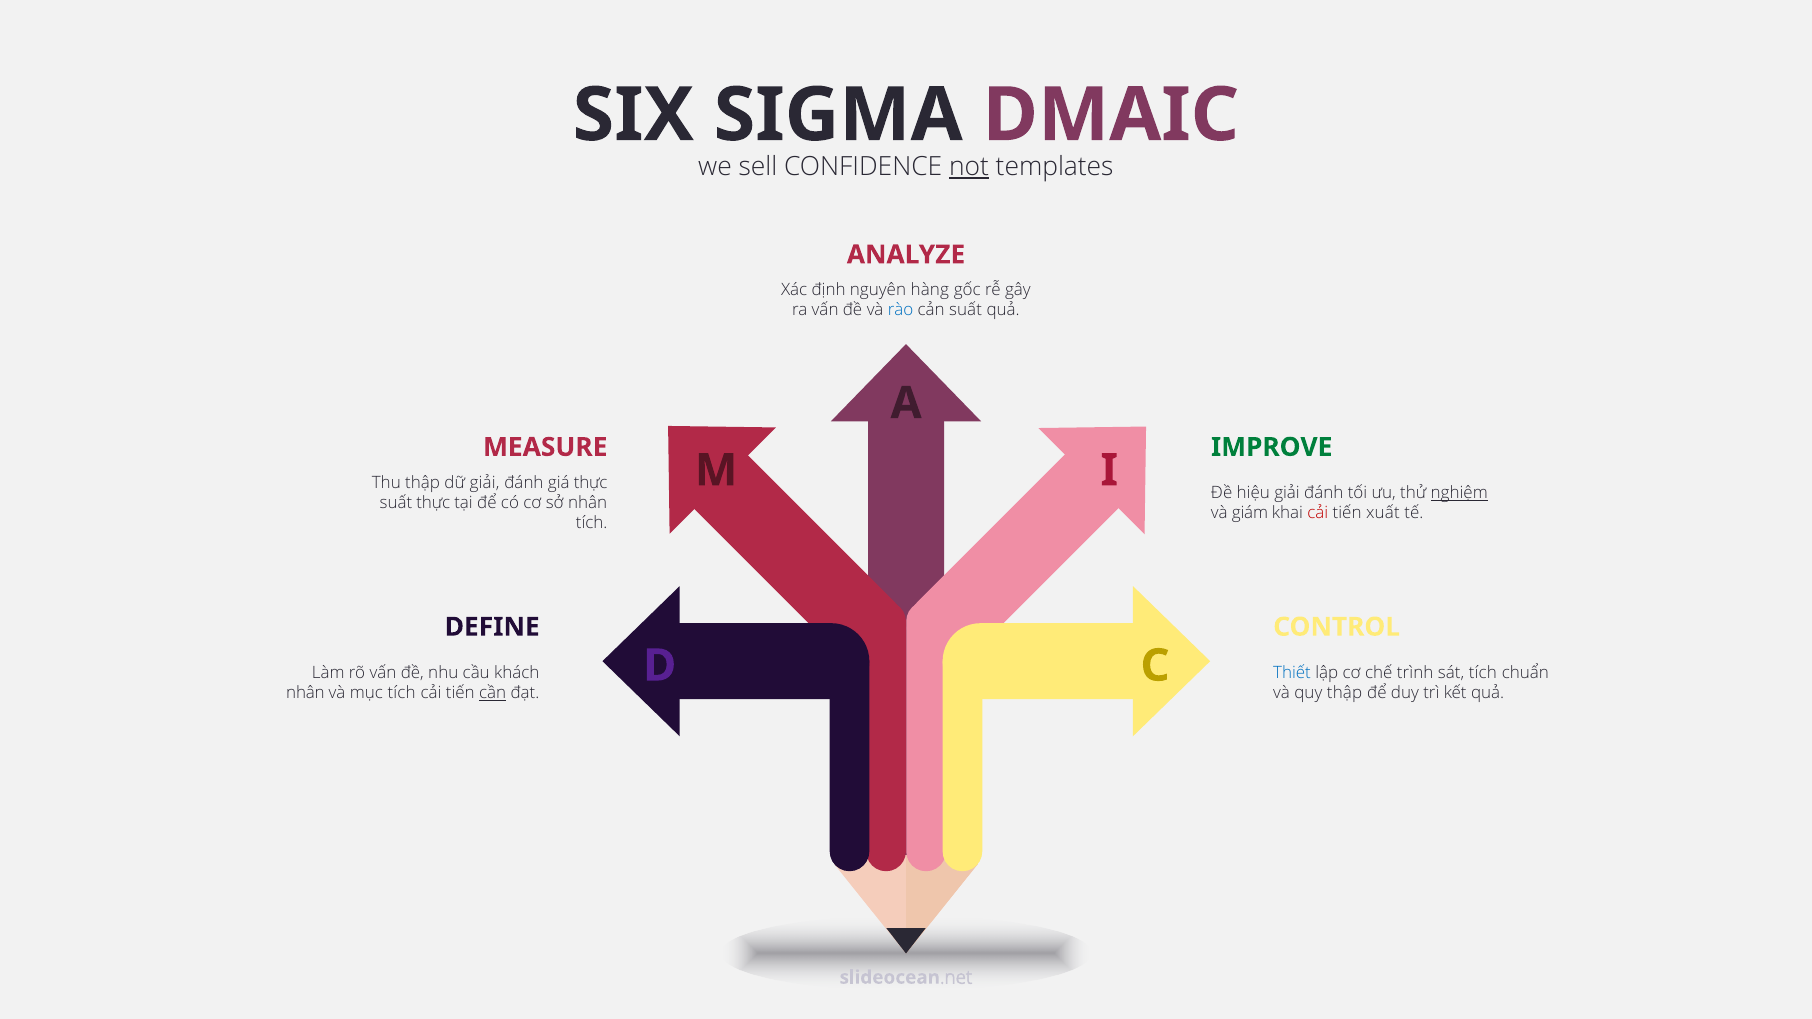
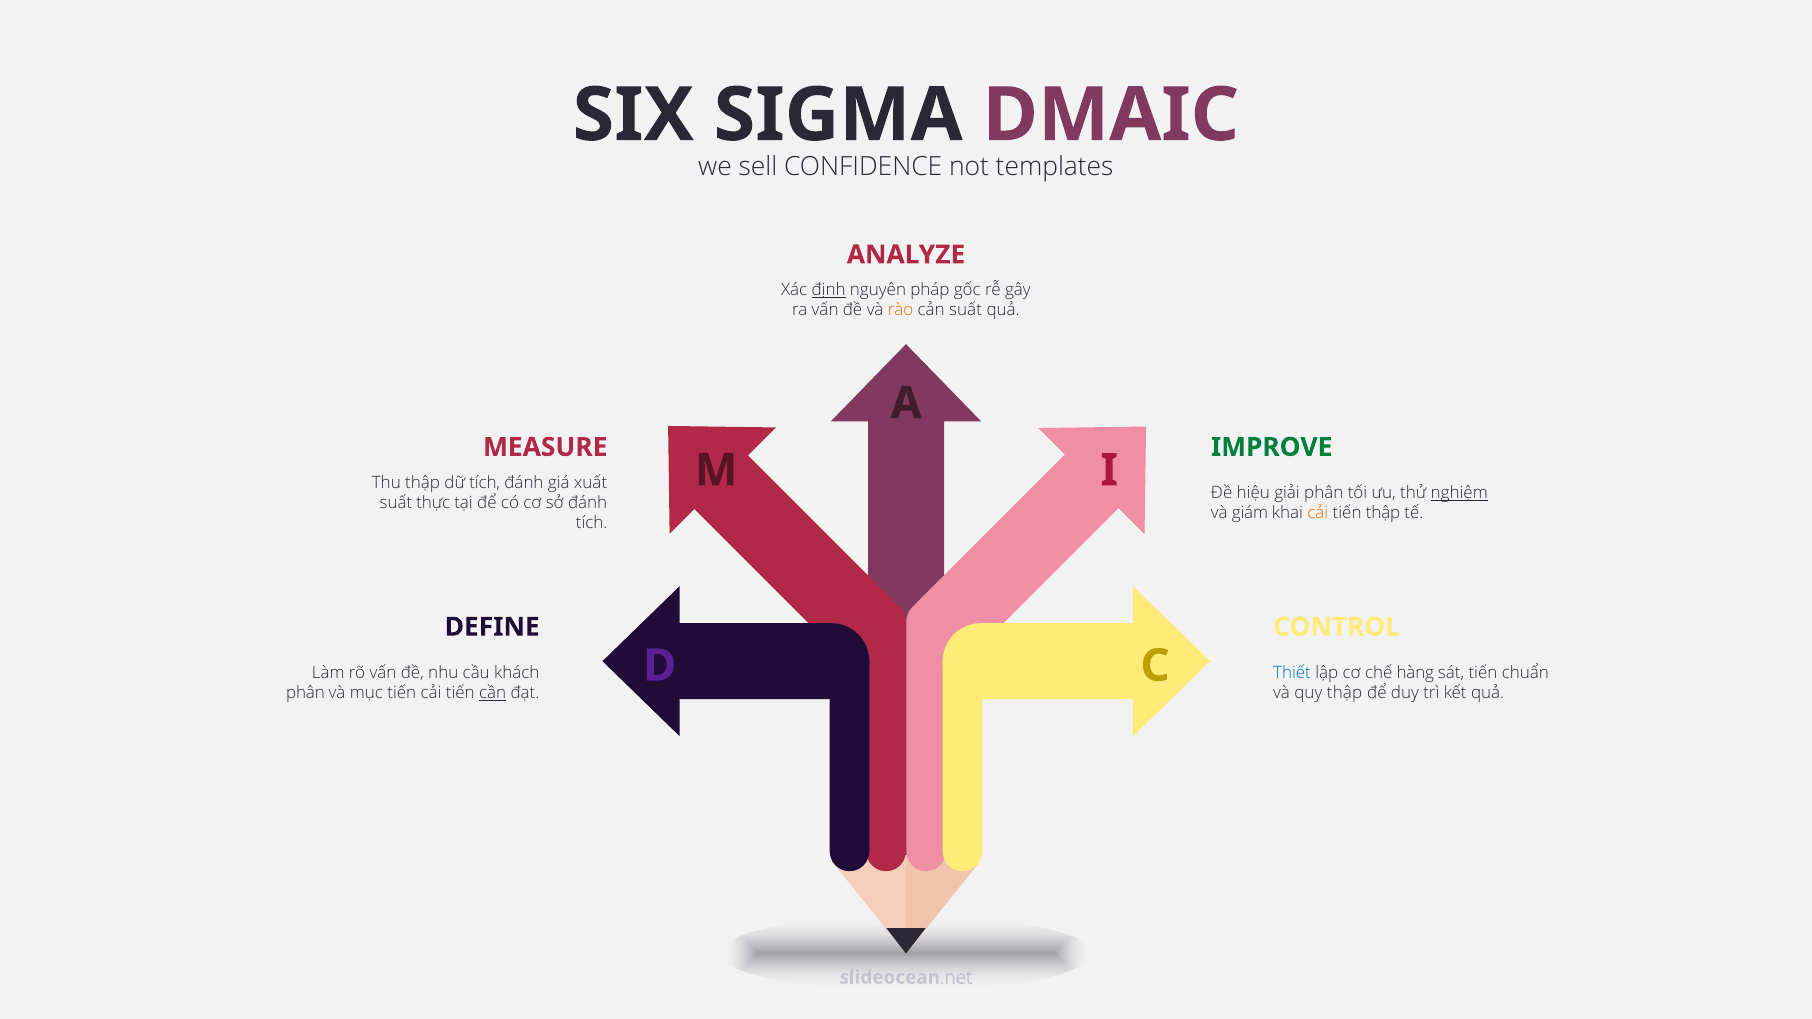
not underline: present -> none (969, 167)
định underline: none -> present (829, 290)
hàng: hàng -> pháp (930, 290)
rào colour: blue -> orange (901, 310)
dữ giải: giải -> tích (485, 483)
giá thực: thực -> xuất (591, 483)
đánh: đánh -> phân (1324, 493)
sở nhân: nhân -> đánh (588, 503)
cải colour: red -> orange (1318, 513)
tiến xuất: xuất -> thập (1383, 513)
trình: trình -> hàng (1415, 673)
sát tích: tích -> tiến (1483, 673)
nhân: nhân -> phân (305, 693)
mục tích: tích -> tiến (402, 693)
